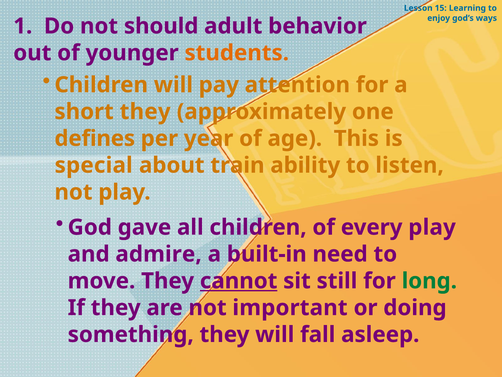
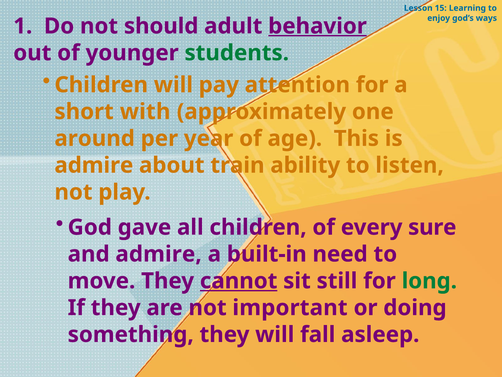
behavior underline: none -> present (317, 26)
students colour: orange -> green (237, 53)
short they: they -> with (145, 112)
defines: defines -> around (95, 138)
special: special -> admire (94, 165)
every play: play -> sure (432, 227)
